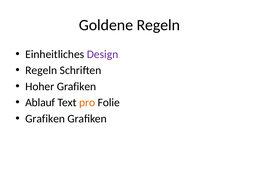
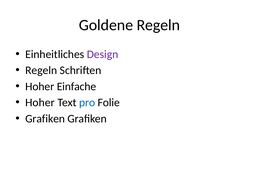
Hoher Grafiken: Grafiken -> Einfache (77, 87)
Ablauf: Ablauf -> Hoher (40, 103)
pro colour: orange -> blue (87, 103)
